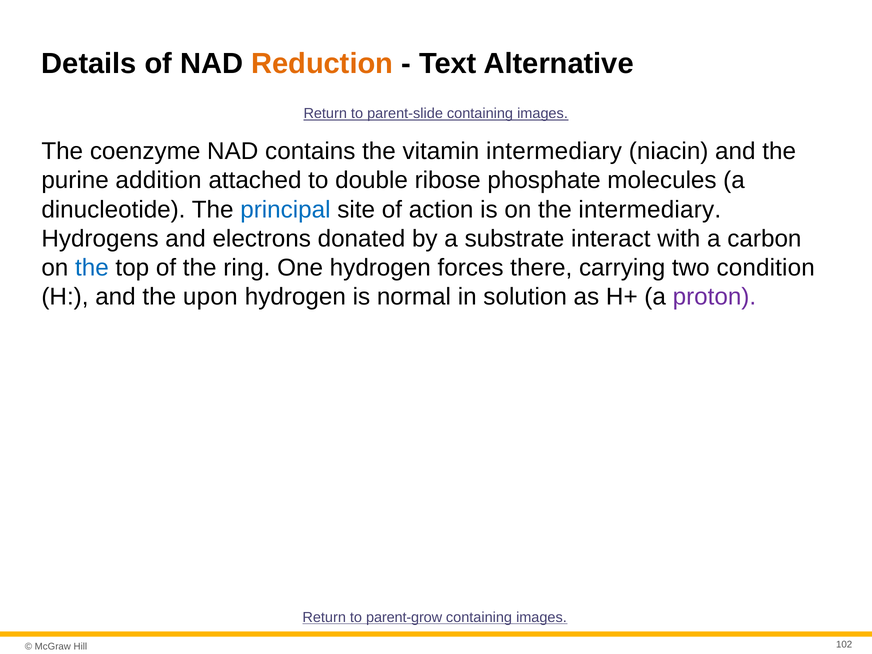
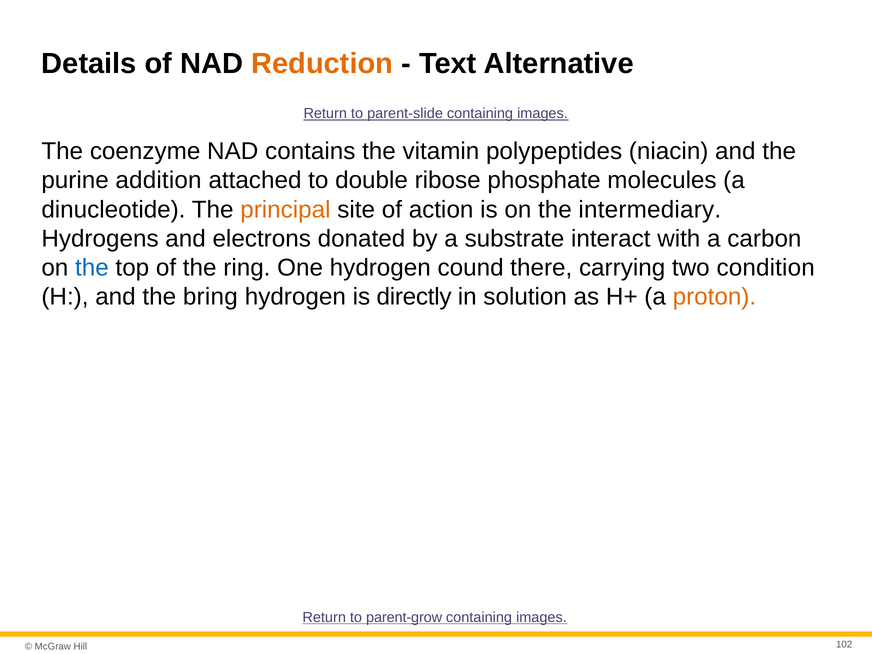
vitamin intermediary: intermediary -> polypeptides (554, 151)
principal colour: blue -> orange (285, 210)
forces: forces -> cound (471, 268)
upon: upon -> bring (210, 297)
normal: normal -> directly (414, 297)
proton colour: purple -> orange (714, 297)
